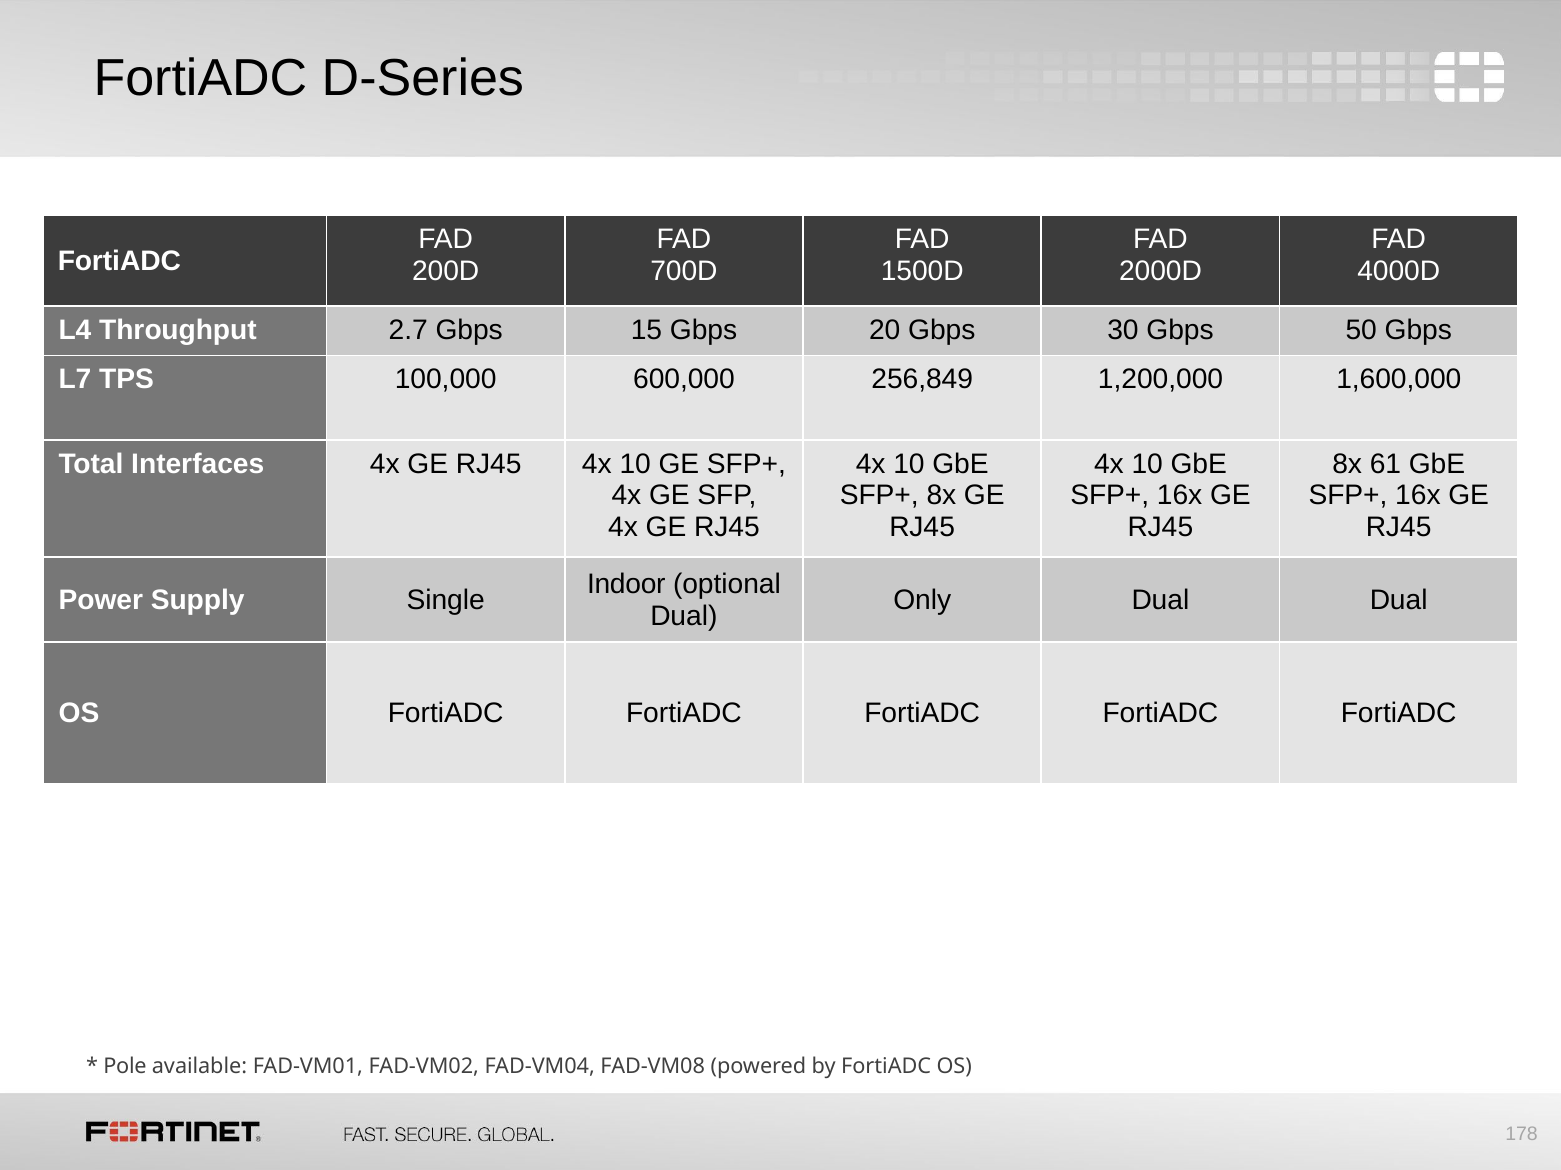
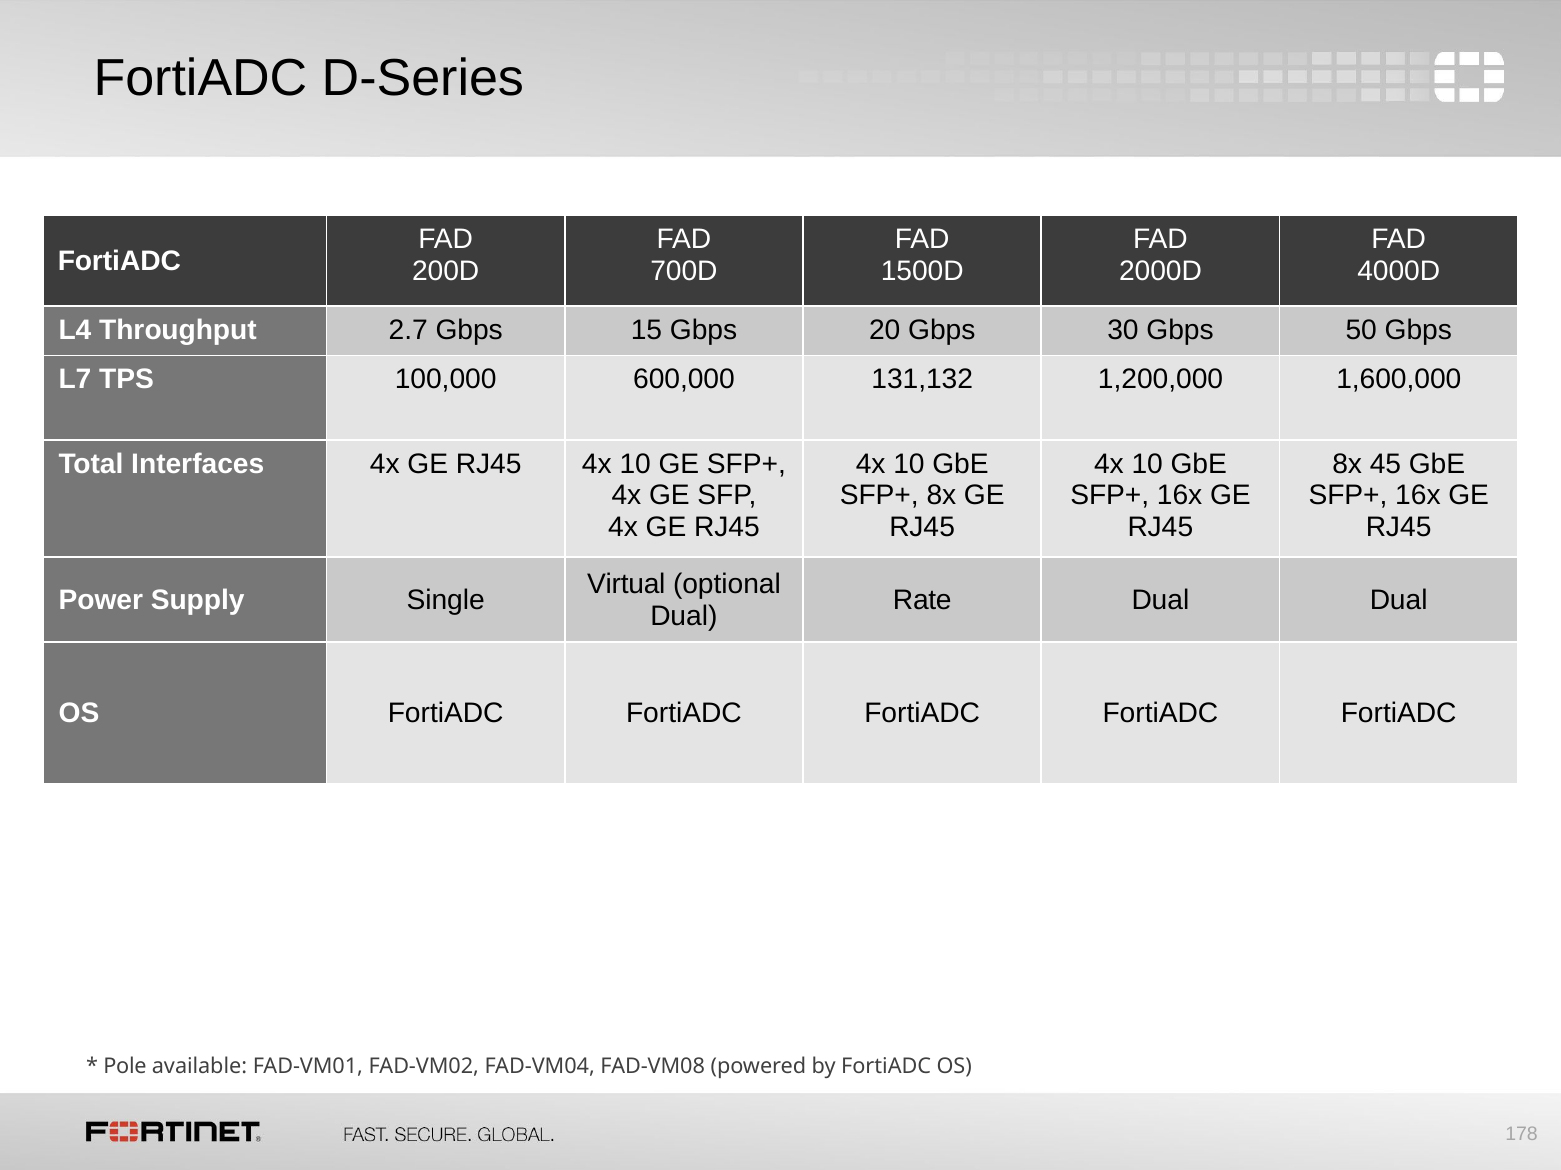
256,849: 256,849 -> 131,132 (922, 380)
61: 61 -> 45 (1386, 464)
Indoor: Indoor -> Virtual (626, 585)
Only: Only -> Rate (922, 600)
